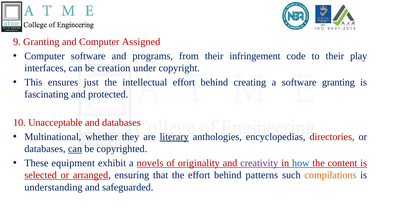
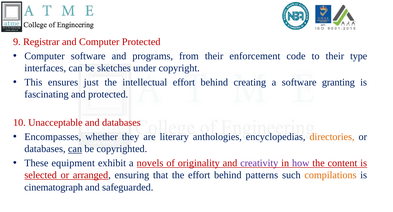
9 Granting: Granting -> Registrar (41, 42)
Computer Assigned: Assigned -> Protected (141, 42)
infringement: infringement -> enforcement (255, 56)
play: play -> type (359, 56)
creation: creation -> sketches (114, 68)
Multinational: Multinational -> Encompasses (53, 137)
literary underline: present -> none (174, 137)
directories colour: red -> orange (332, 137)
how colour: blue -> purple (301, 163)
understanding: understanding -> cinematograph (54, 187)
